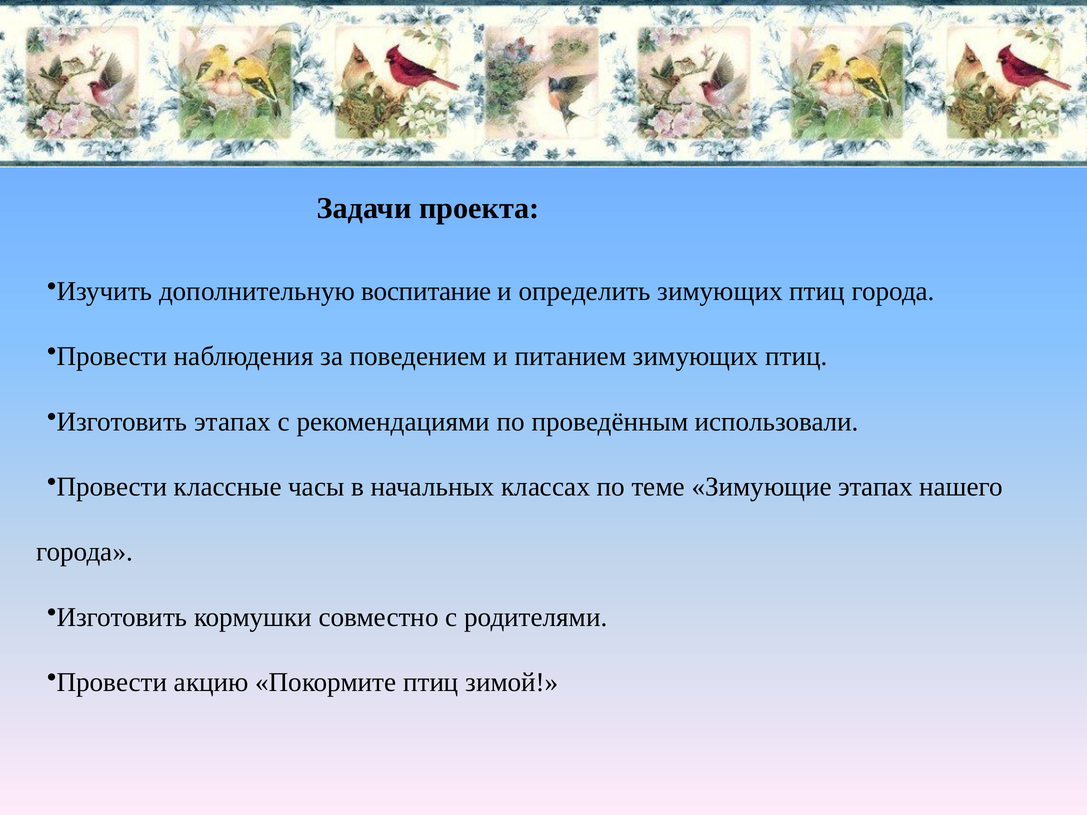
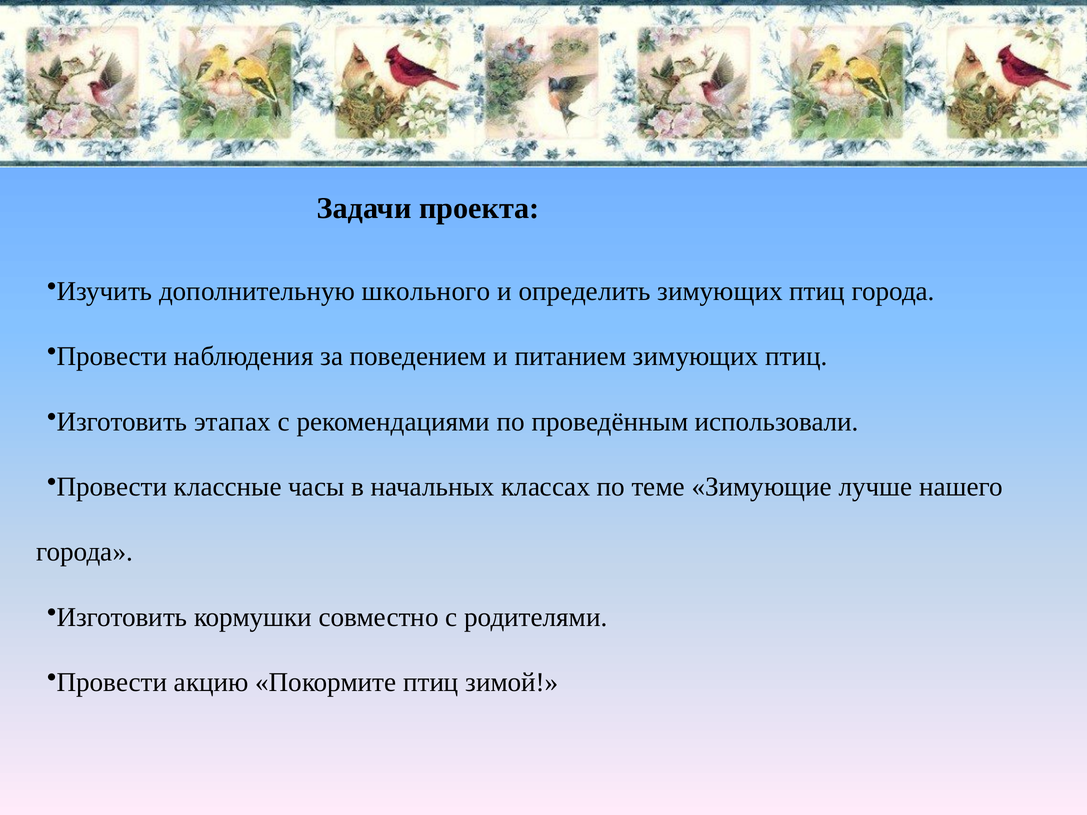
воспитание: воспитание -> школьного (426, 291)
Зимующие этапах: этапах -> лучше (875, 487)
